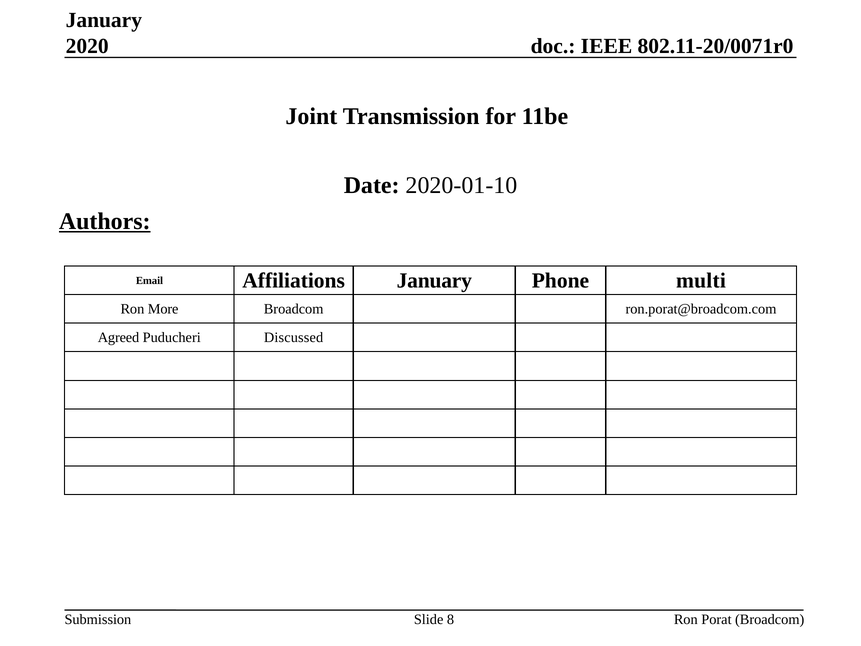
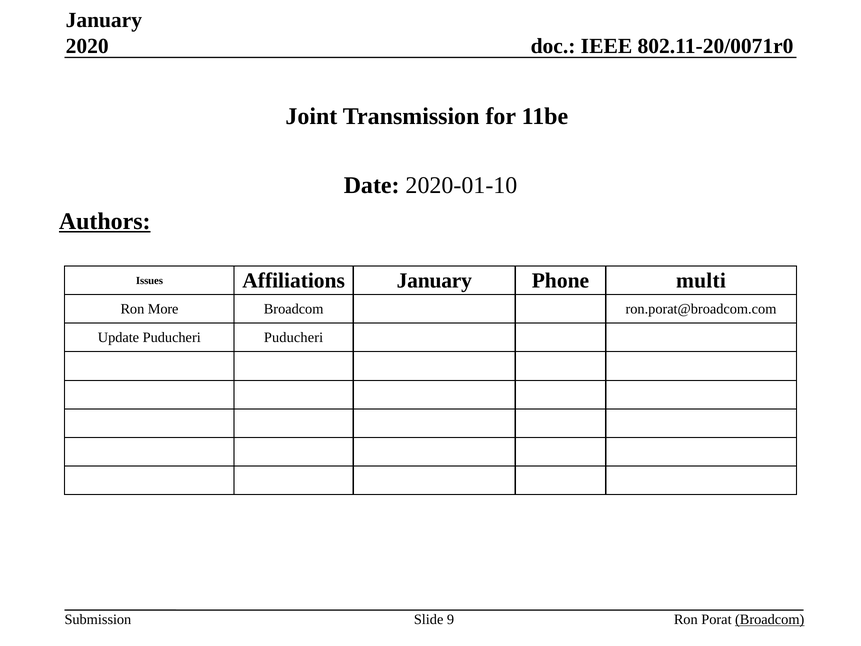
Email: Email -> Issues (149, 280)
Agreed: Agreed -> Update (118, 337)
Puducheri Discussed: Discussed -> Puducheri (294, 337)
Broadcom underline: none -> present (770, 619)
8: 8 -> 9 (451, 619)
